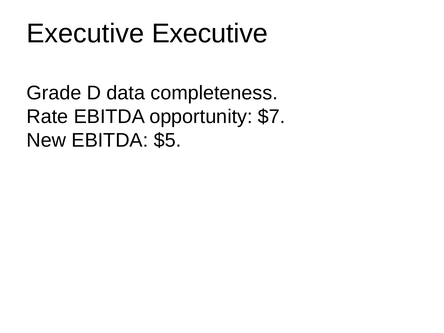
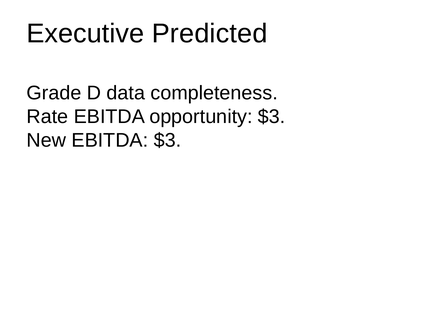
Executive Executive: Executive -> Predicted (210, 34)
opportunity $7: $7 -> $3 (272, 117)
EBITDA $5: $5 -> $3 (167, 140)
